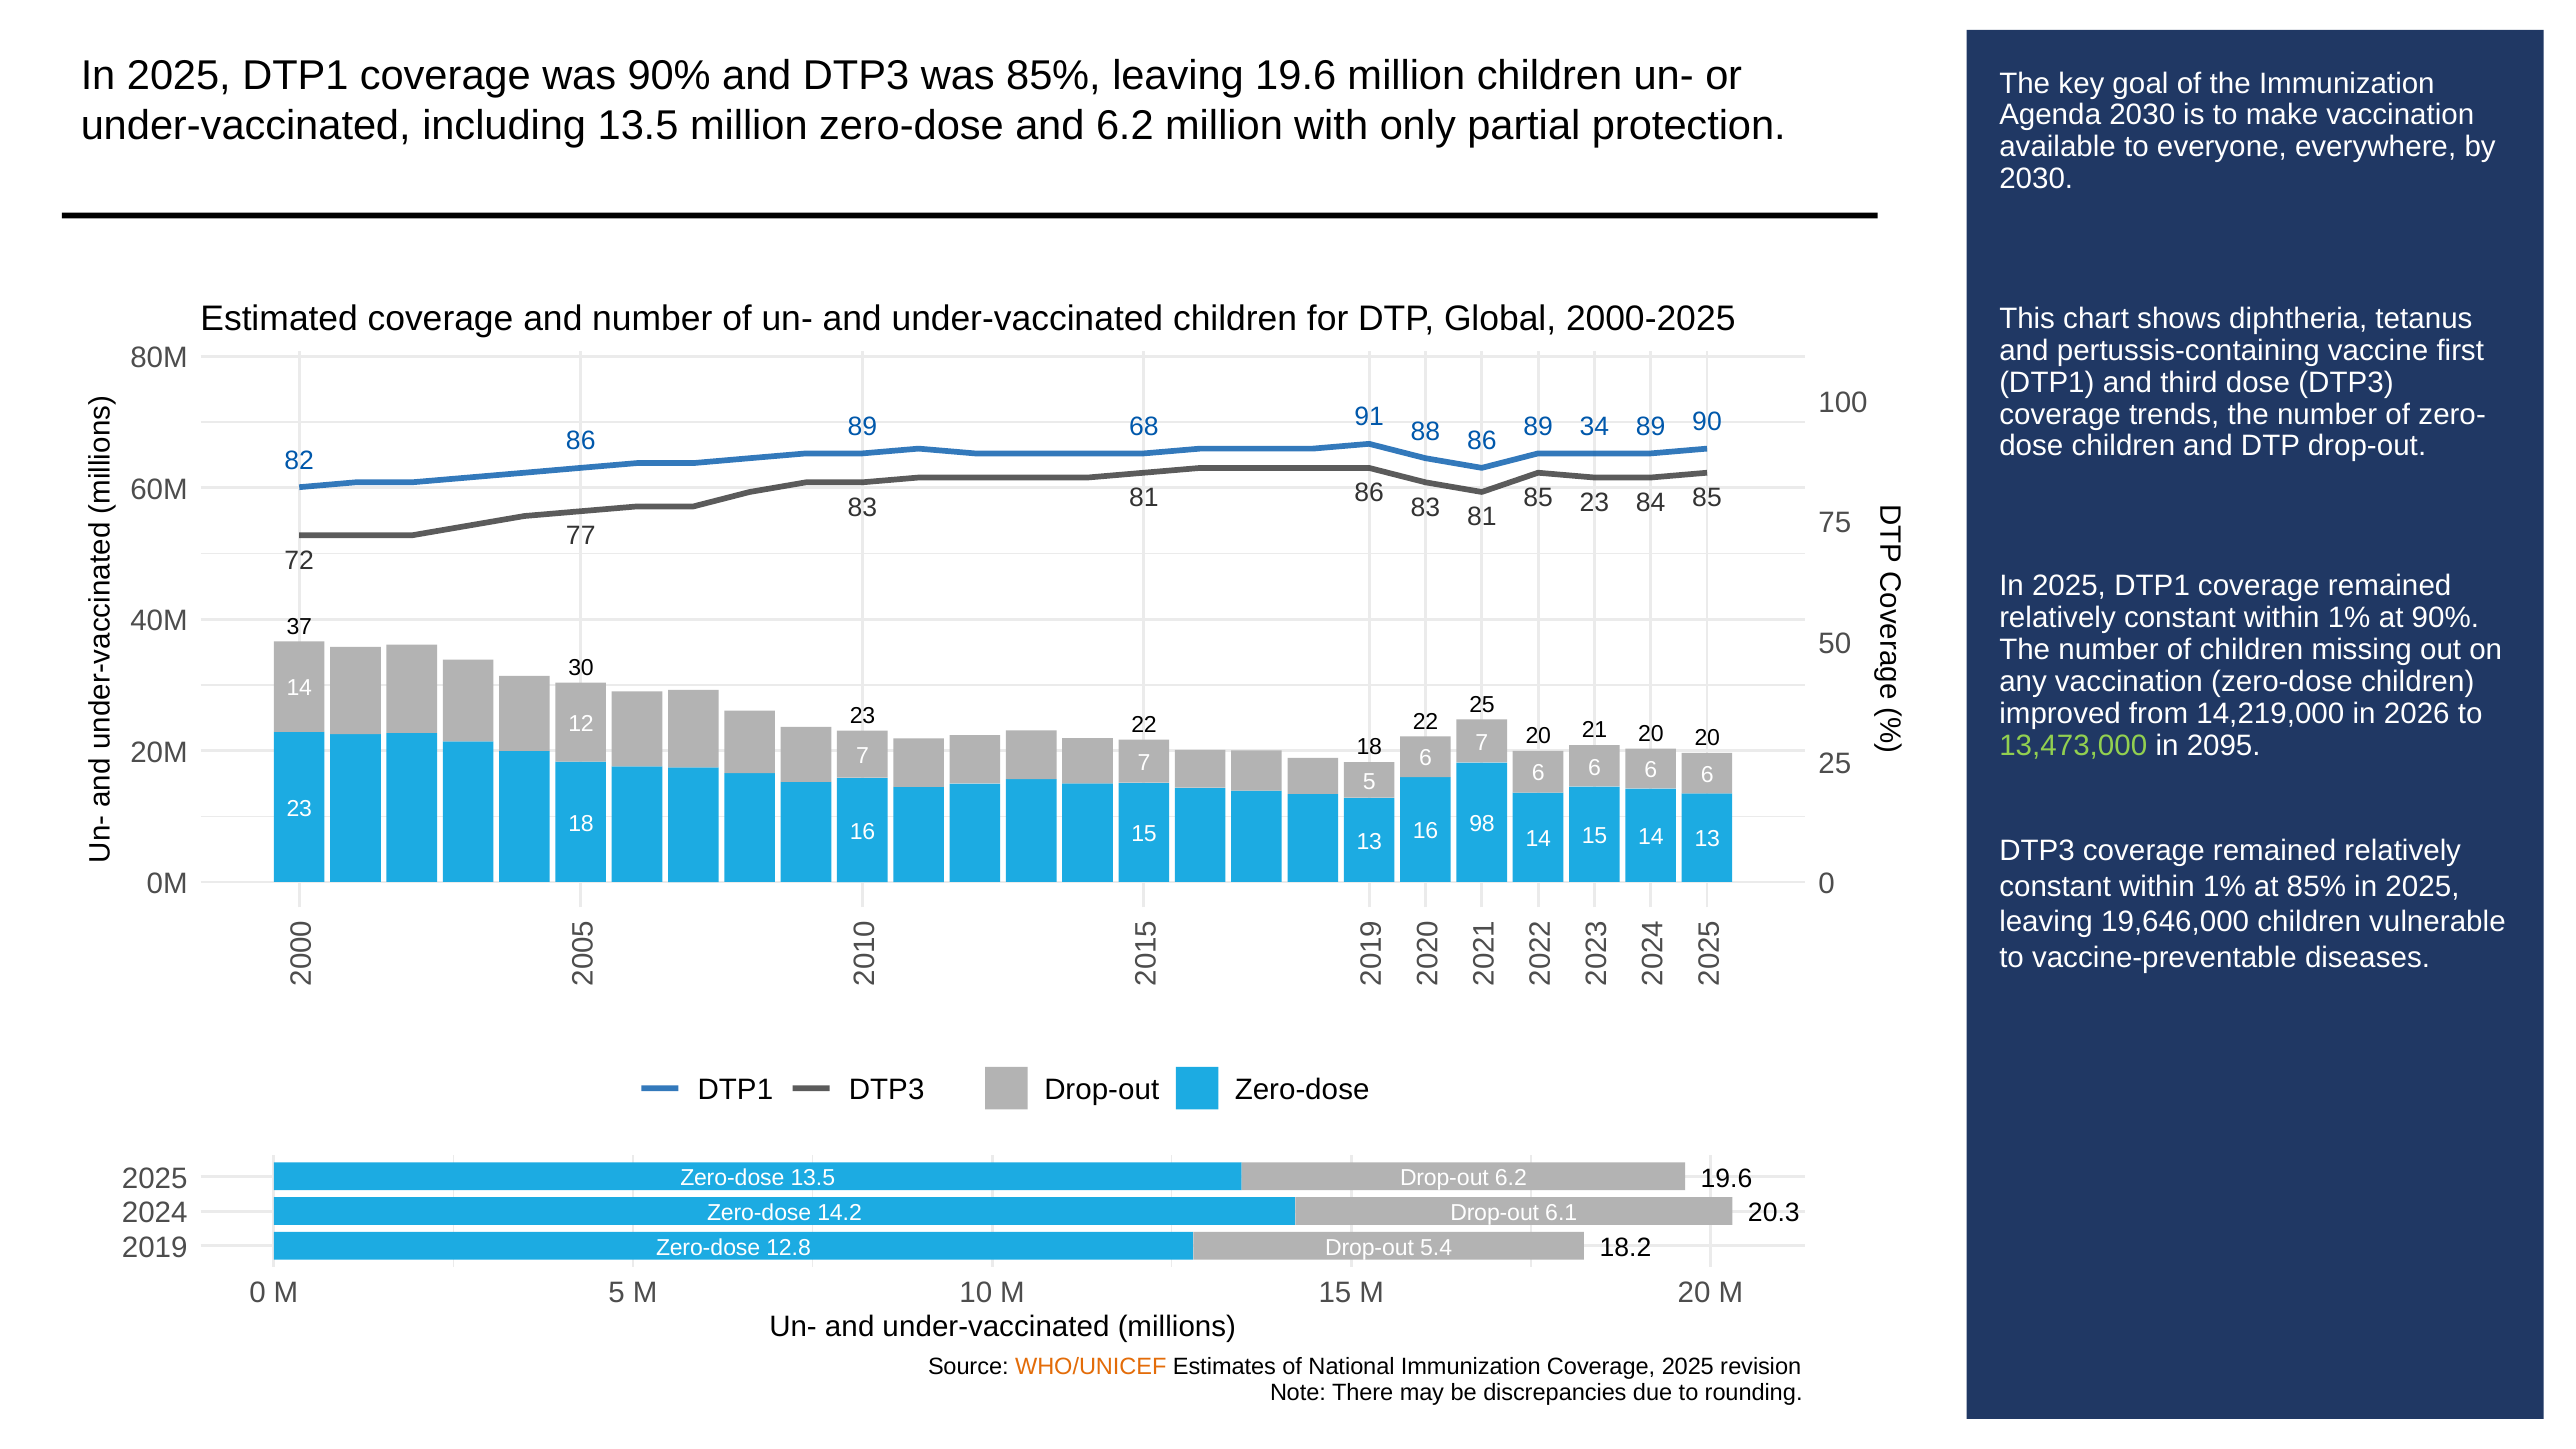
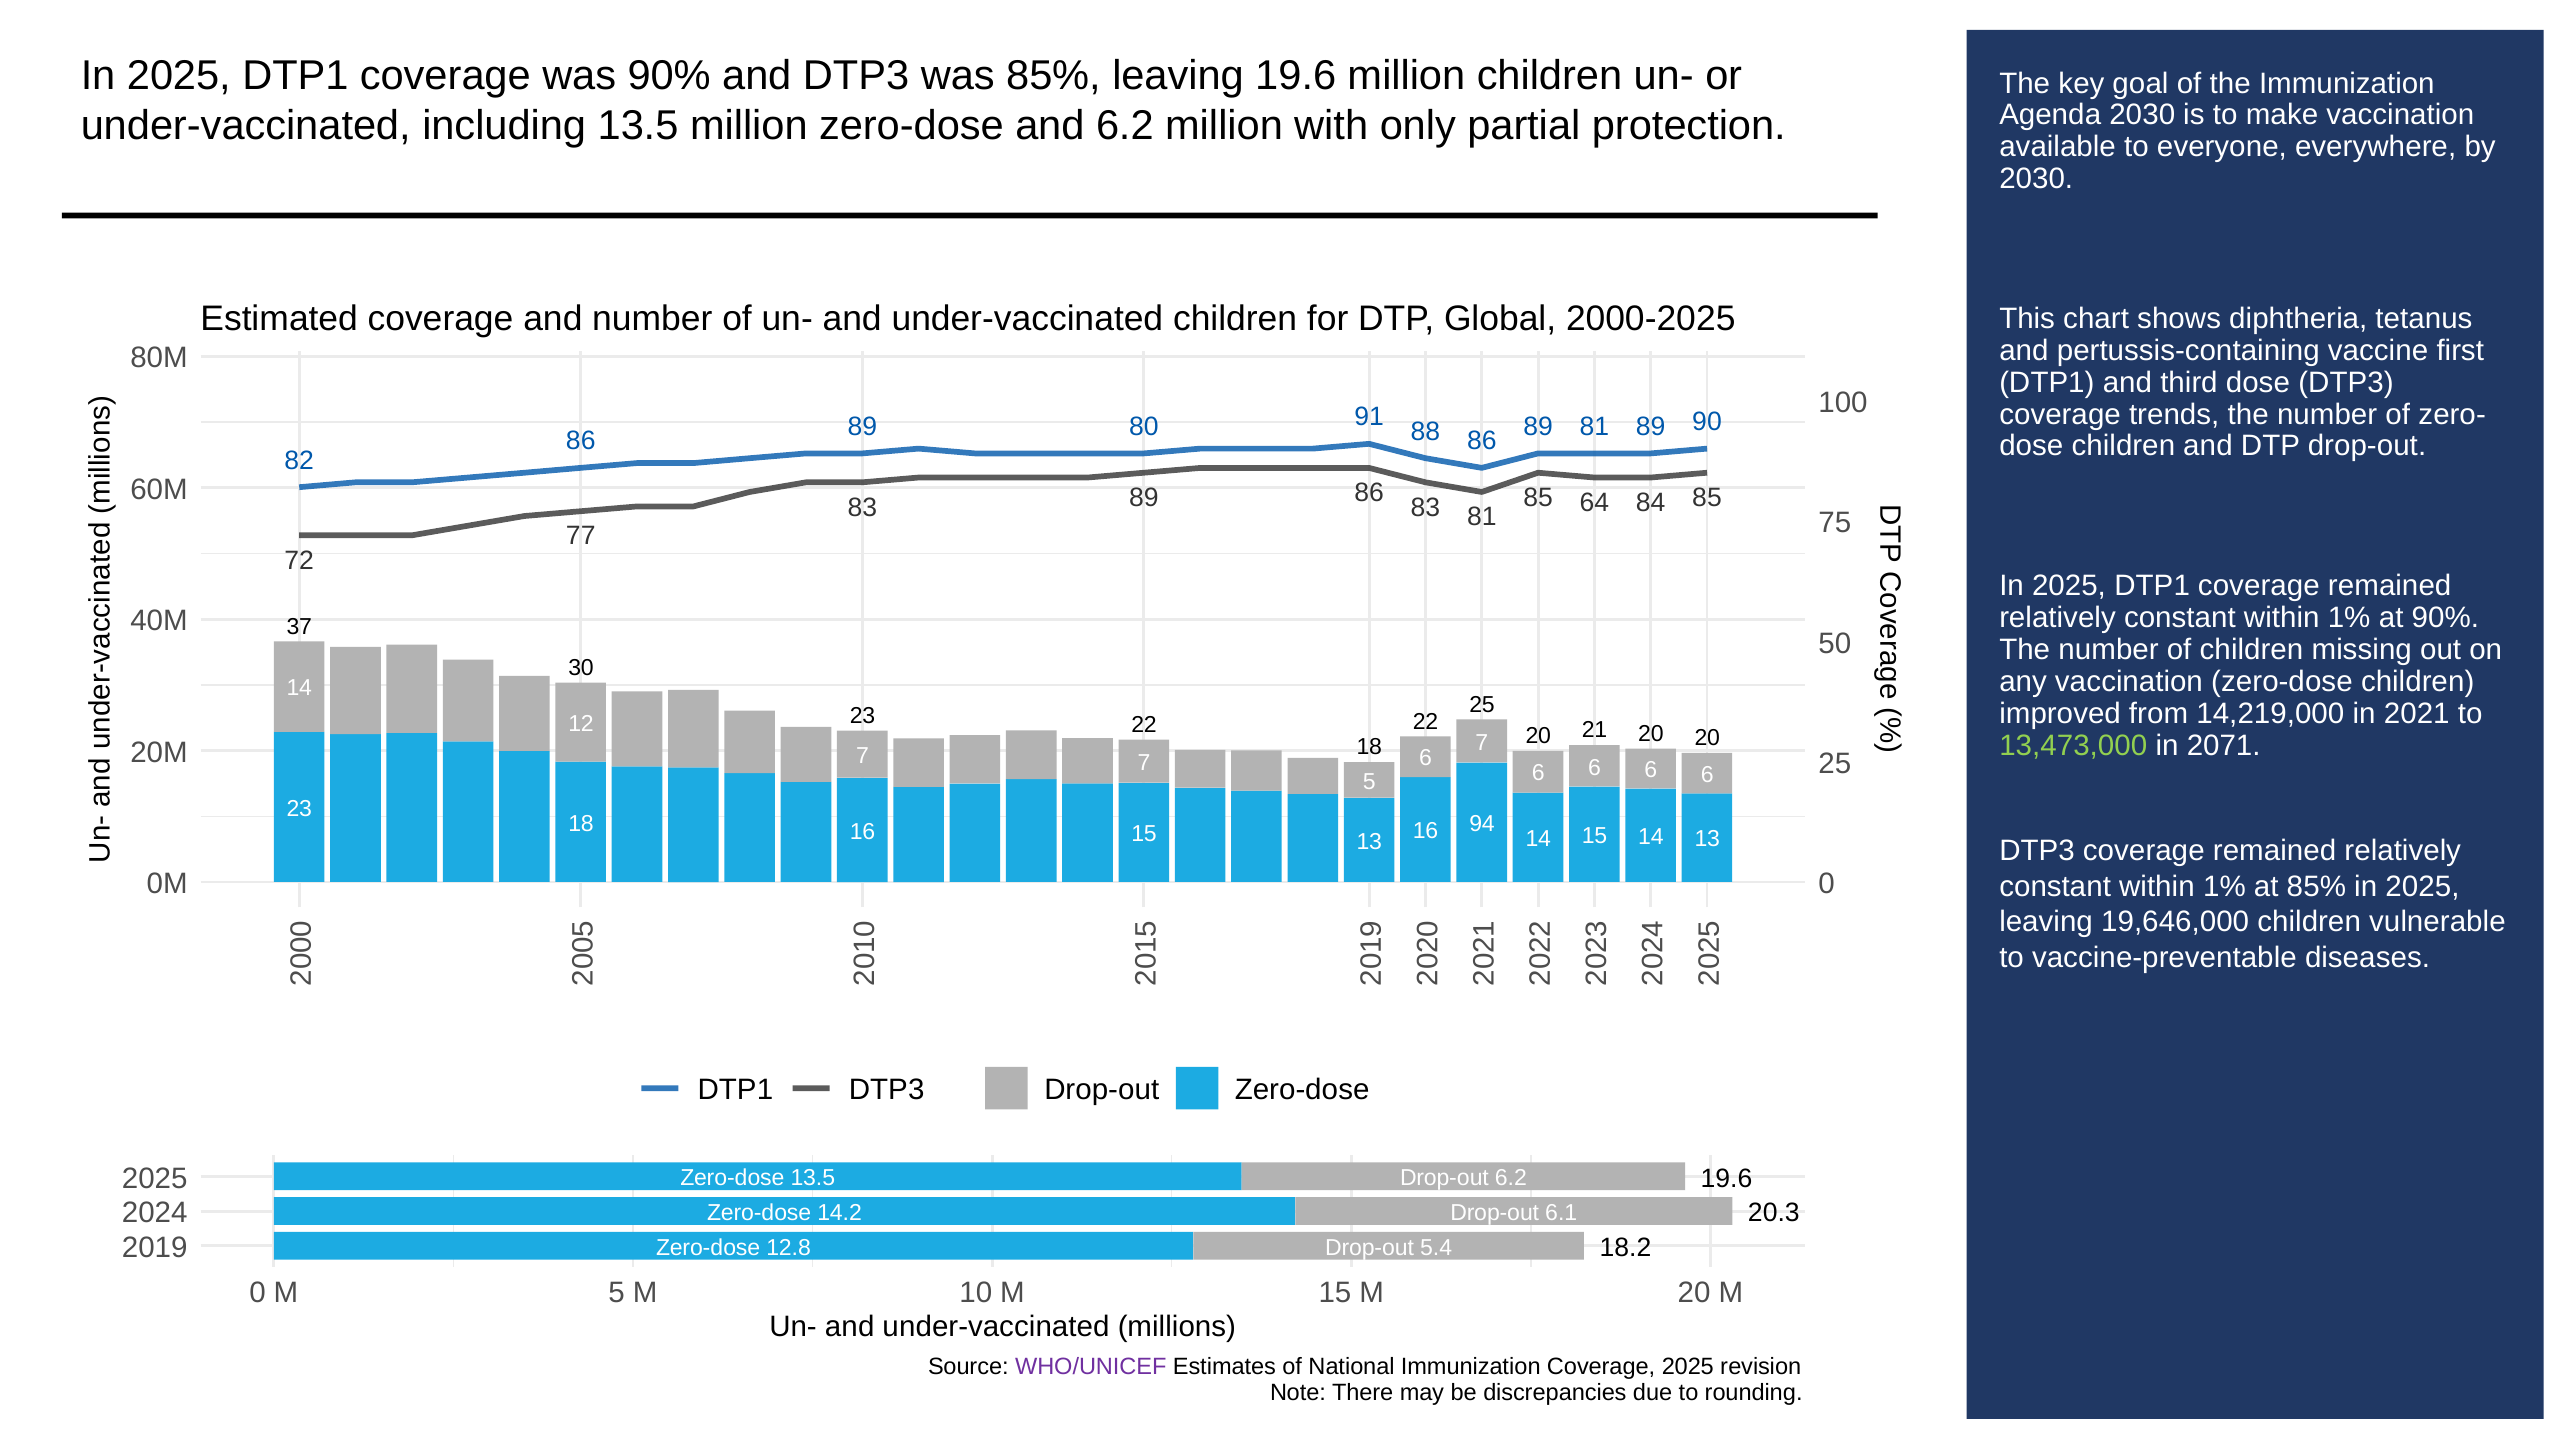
68: 68 -> 80 (1144, 427)
89 34: 34 -> 81 (1594, 427)
23: 23 -> 64 (1594, 502)
81: 81 -> 89 (1144, 498)
2026: 2026 -> 2021 (2417, 713)
2095: 2095 -> 2071 (2224, 745)
98: 98 -> 94 (1482, 824)
WHO/UNICEF colour: orange -> purple (1091, 1367)
